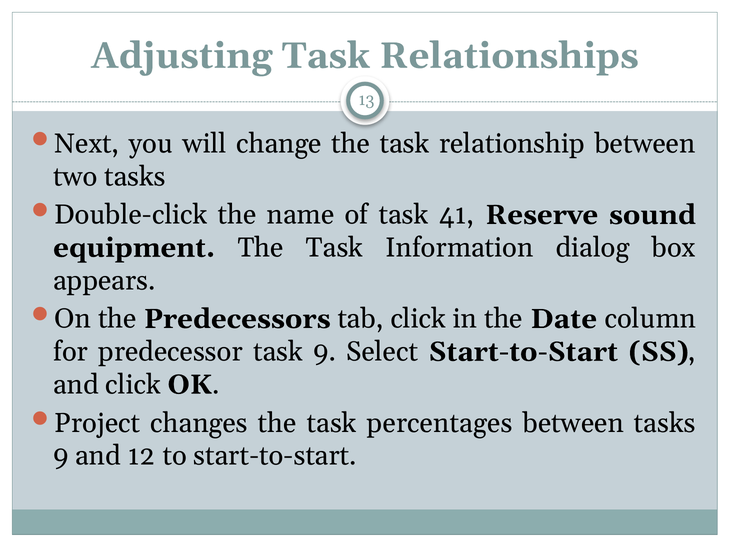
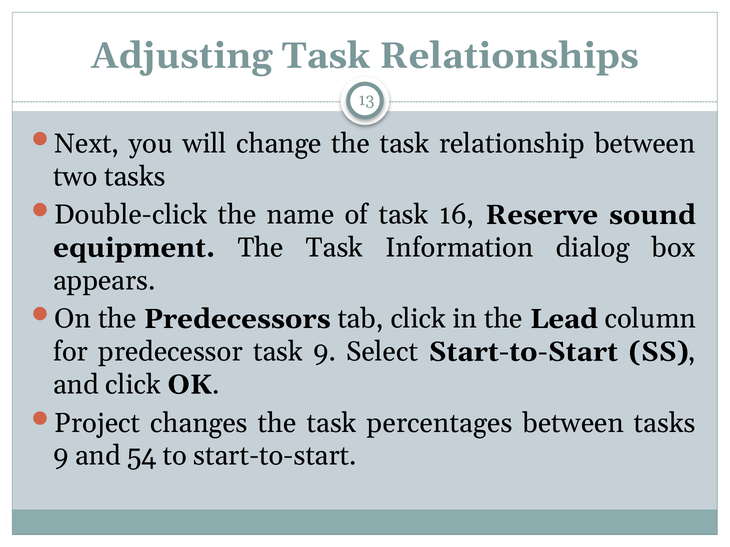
41: 41 -> 16 (457, 215)
Date: Date -> Lead (564, 319)
12: 12 -> 54 (142, 456)
